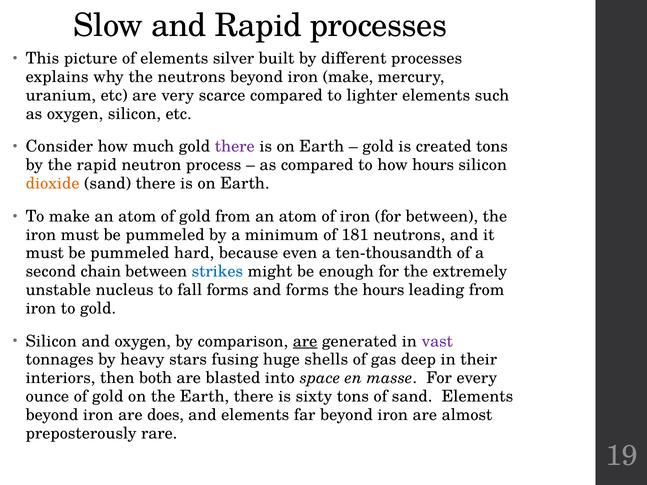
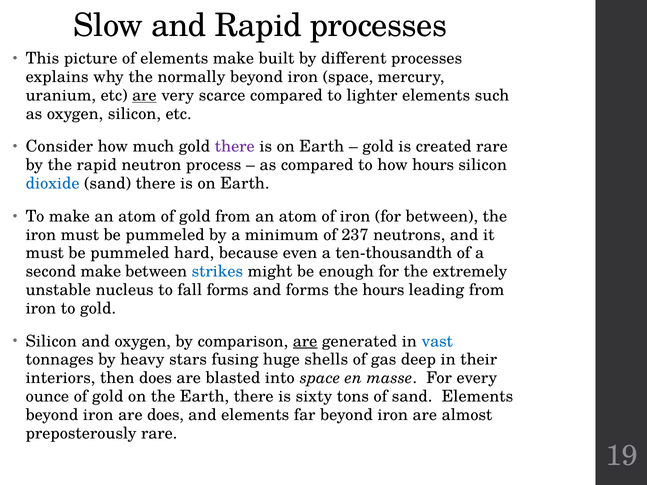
elements silver: silver -> make (233, 58)
the neutrons: neutrons -> normally (192, 77)
iron make: make -> space (348, 77)
are underline: none -> present (144, 95)
created tons: tons -> rare (492, 147)
dioxide colour: orange -> blue (53, 184)
181: 181 -> 237 (355, 235)
second chain: chain -> make (101, 272)
vast colour: purple -> blue (437, 341)
then both: both -> does (155, 378)
